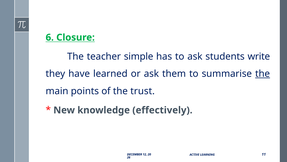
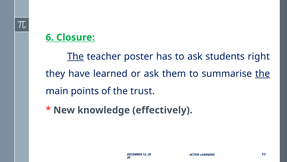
The underline: none -> present (75, 56)
simple: simple -> poster (139, 56)
write: write -> right (259, 56)
